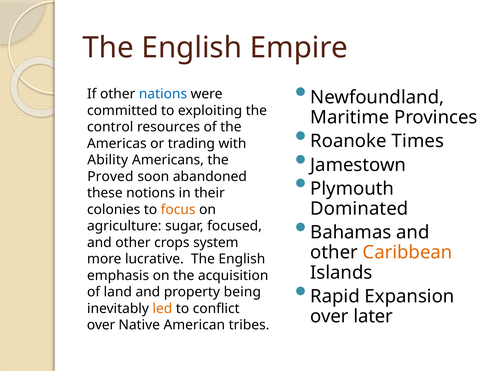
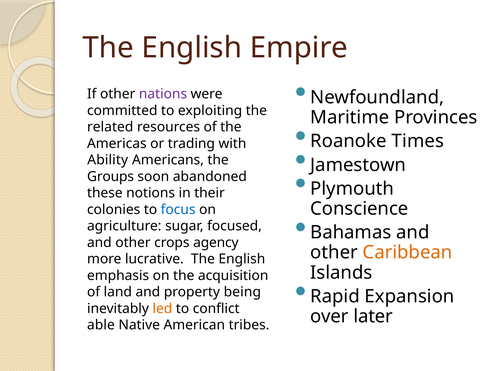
nations colour: blue -> purple (163, 94)
control: control -> related (110, 127)
Proved: Proved -> Groups (111, 177)
Dominated: Dominated -> Conscience (359, 209)
focus colour: orange -> blue (178, 210)
system: system -> agency (216, 243)
over: over -> able (101, 325)
